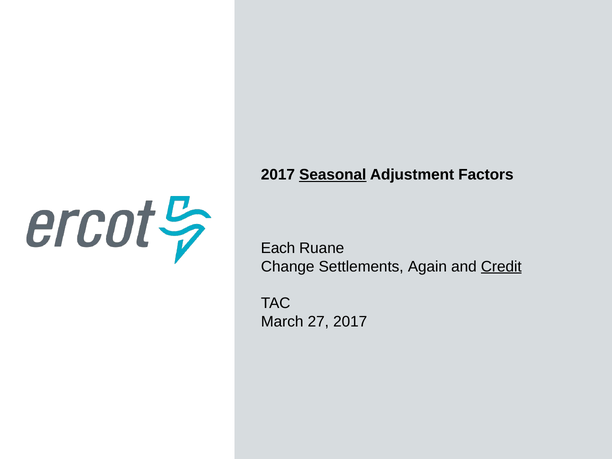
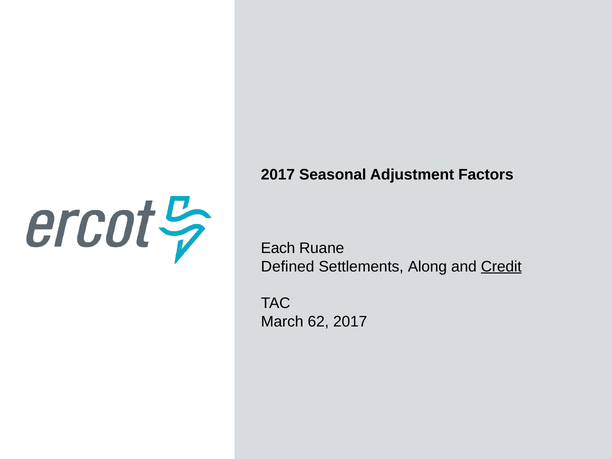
Seasonal underline: present -> none (333, 175)
Change: Change -> Defined (288, 267)
Again: Again -> Along (427, 267)
27: 27 -> 62 (318, 322)
